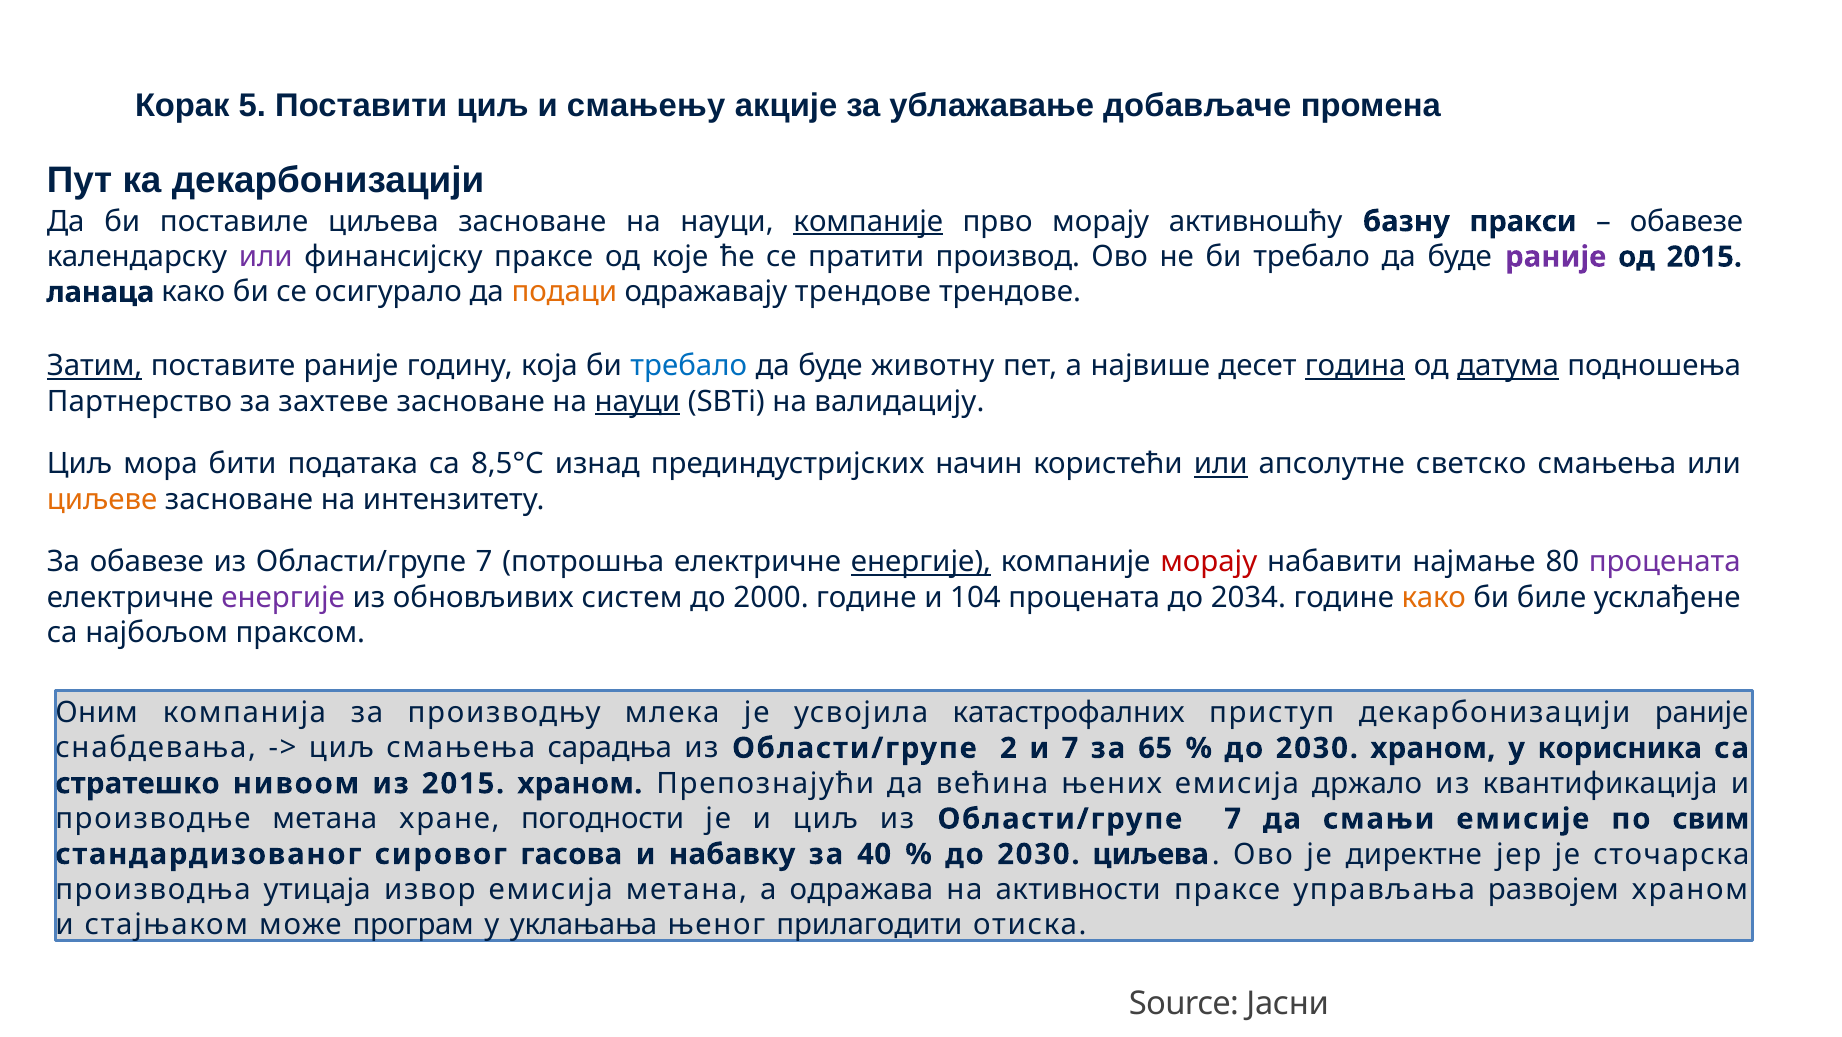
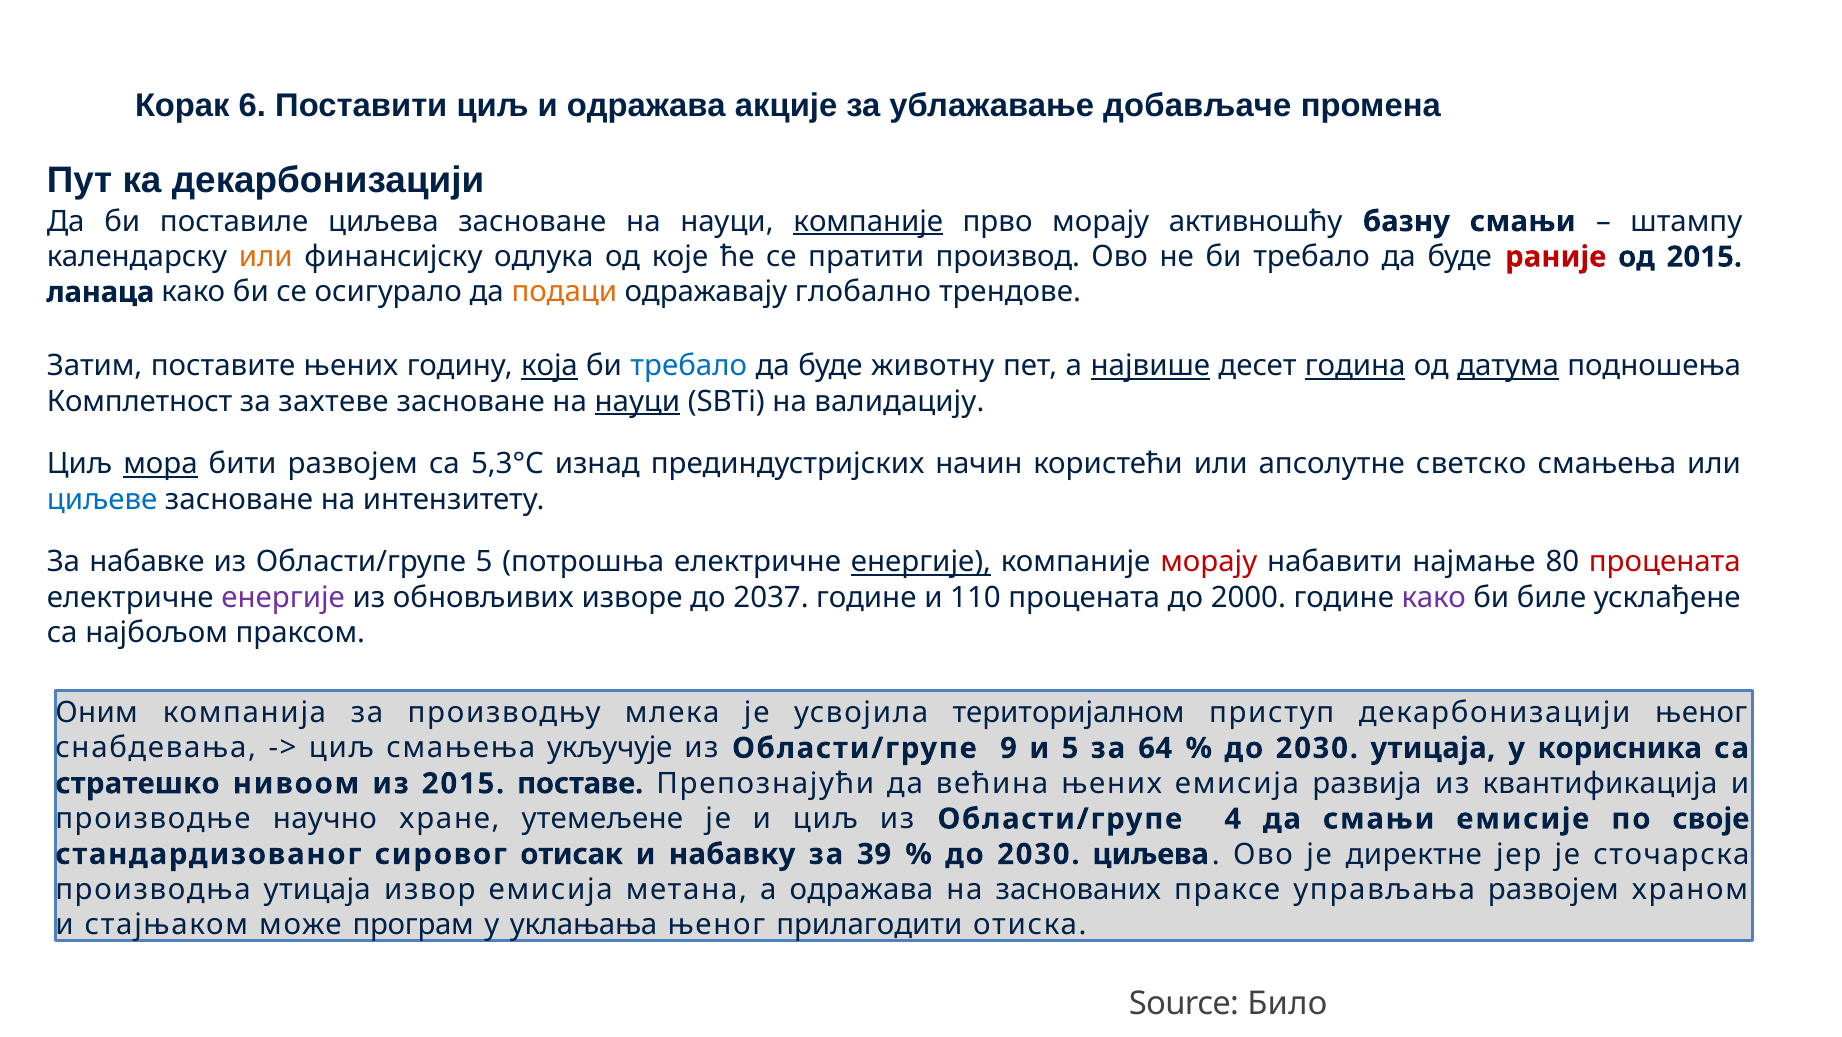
5: 5 -> 6 (252, 105)
и смањењу: смањењу -> одражава (646, 105)
базну пракси: пракси -> смањи (1523, 222)
обавезе: обавезе -> штампу (1686, 222)
или colour: purple -> orange (266, 257)
финансијску праксе: праксе -> одлука (544, 257)
раније colour: purple -> red (1556, 257)
одражавају трендове: трендове -> глобално (863, 292)
Затим underline: present -> none (95, 366)
поставите раније: раније -> њених (351, 366)
која underline: none -> present (550, 366)
највише underline: none -> present (1150, 366)
Партнерство: Партнерство -> Комплетност (140, 402)
мора underline: none -> present (160, 464)
бити података: података -> развојем (353, 464)
8,5°C: 8,5°C -> 5,3°C (507, 464)
или underline: present -> none (1221, 464)
циљеве colour: orange -> blue (102, 500)
За обавезе: обавезе -> набавке (147, 562)
7: 7 -> 5 (484, 562)
процената colour: purple -> red (1665, 562)
систем: систем -> изворе (632, 598)
2000: 2000 -> 2037 (771, 598)
104: 104 -> 110 (975, 598)
2034: 2034 -> 2000 (1248, 598)
како colour: orange -> purple (1434, 598)
катастрофалних: катастрофалних -> територијалном (1069, 713)
декарбонизацији раније: раније -> њеног (1701, 713)
сарадња: сарадња -> укључује (610, 748)
2: 2 -> 9 (1008, 748)
и 7: 7 -> 5 (1070, 748)
65: 65 -> 64 (1155, 748)
2030 храном: храном -> утицаја (1433, 748)
2015 храном: храном -> поставе (580, 784)
држало: држало -> развија (1367, 784)
производње метана: метана -> научно (325, 819)
погодности: погодности -> утемељене (602, 819)
циљ из Области/групе 7: 7 -> 4 (1233, 819)
свим: свим -> своје (1711, 819)
гасова: гасова -> отисак (572, 854)
40: 40 -> 39 (874, 854)
активности: активности -> заснованих (1078, 890)
Јасни: Јасни -> Било (1287, 1004)
